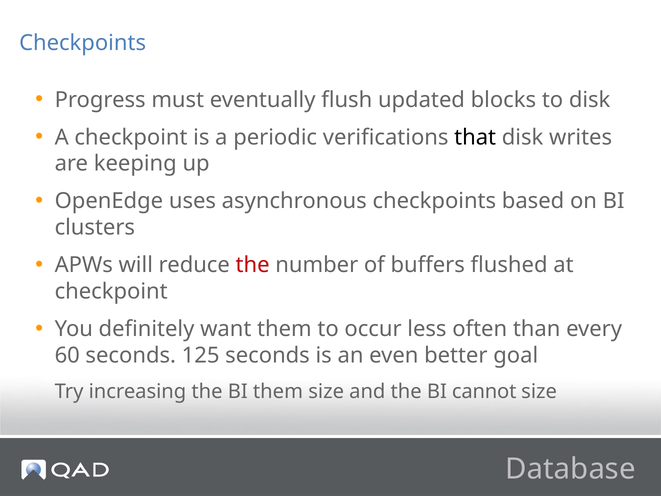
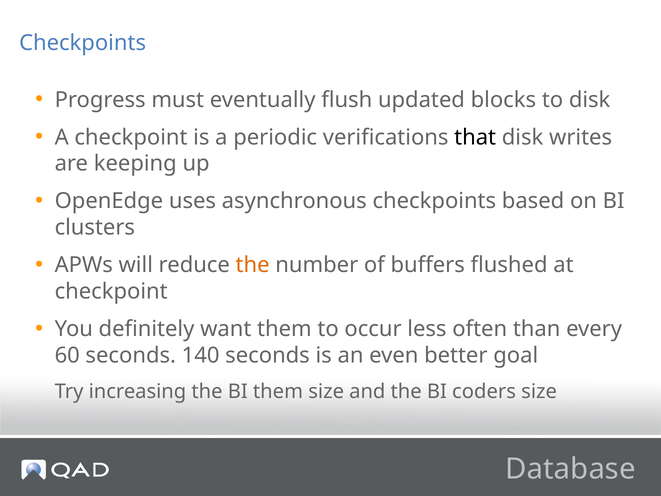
the colour: red -> orange (253, 265)
125: 125 -> 140 (201, 355)
cannot: cannot -> coders (484, 391)
